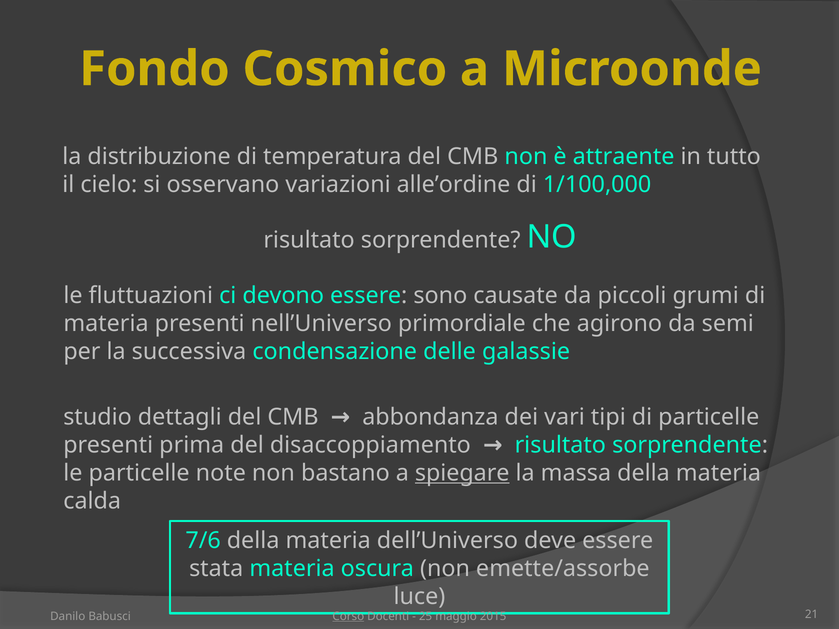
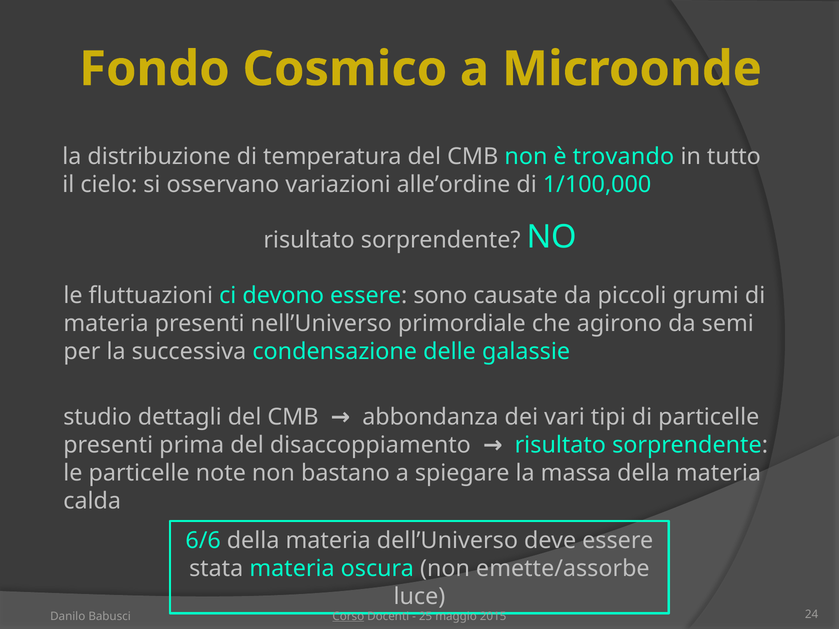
attraente: attraente -> trovando (623, 157)
spiegare underline: present -> none (462, 473)
7/6: 7/6 -> 6/6 (203, 541)
21: 21 -> 24 (812, 615)
